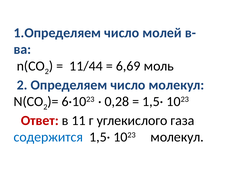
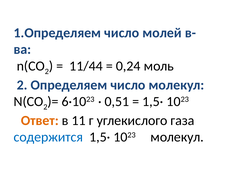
6,69: 6,69 -> 0,24 (128, 66)
0,28: 0,28 -> 0,51 (117, 102)
Ответ colour: red -> orange (40, 121)
